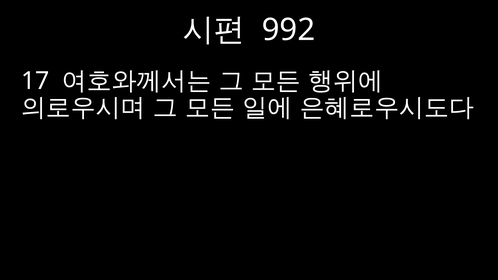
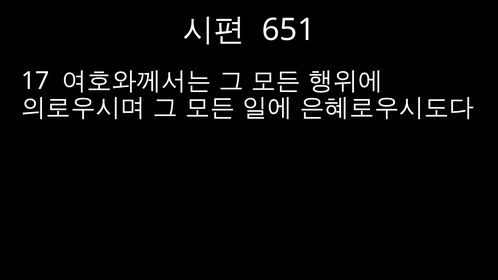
992: 992 -> 651 (288, 30)
